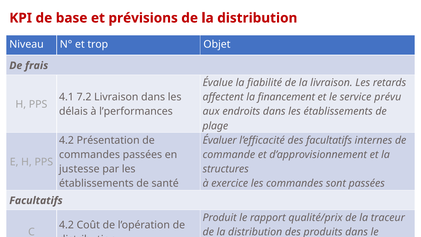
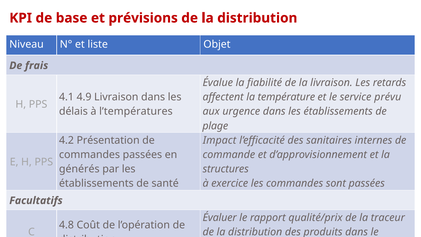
trop: trop -> liste (98, 44)
7.2: 7.2 -> 4.9 (84, 97)
financement: financement -> température (286, 97)
l’performances: l’performances -> l’températures (136, 111)
endroits: endroits -> urgence (241, 111)
Évaluer: Évaluer -> Impact (220, 140)
des facultatifs: facultatifs -> sanitaires (329, 140)
justesse: justesse -> générés (79, 169)
Produit: Produit -> Évaluer (220, 218)
4.2: 4.2 -> 4.8 (66, 225)
